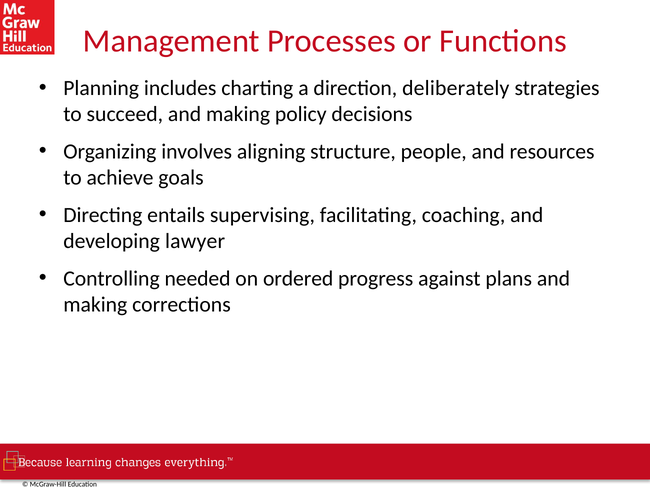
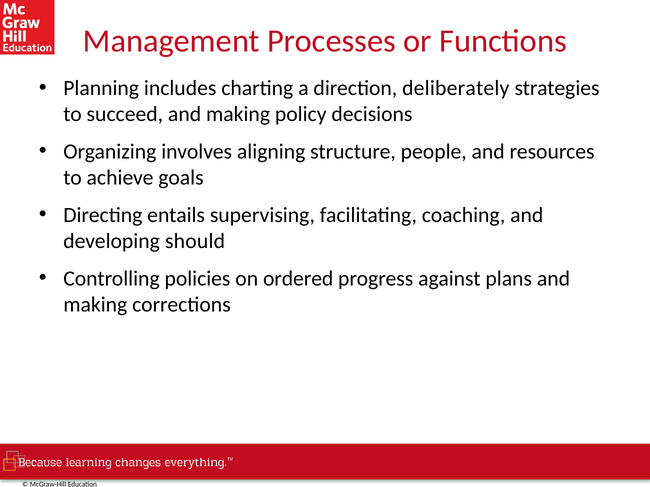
lawyer: lawyer -> should (195, 241)
needed: needed -> policies (197, 279)
